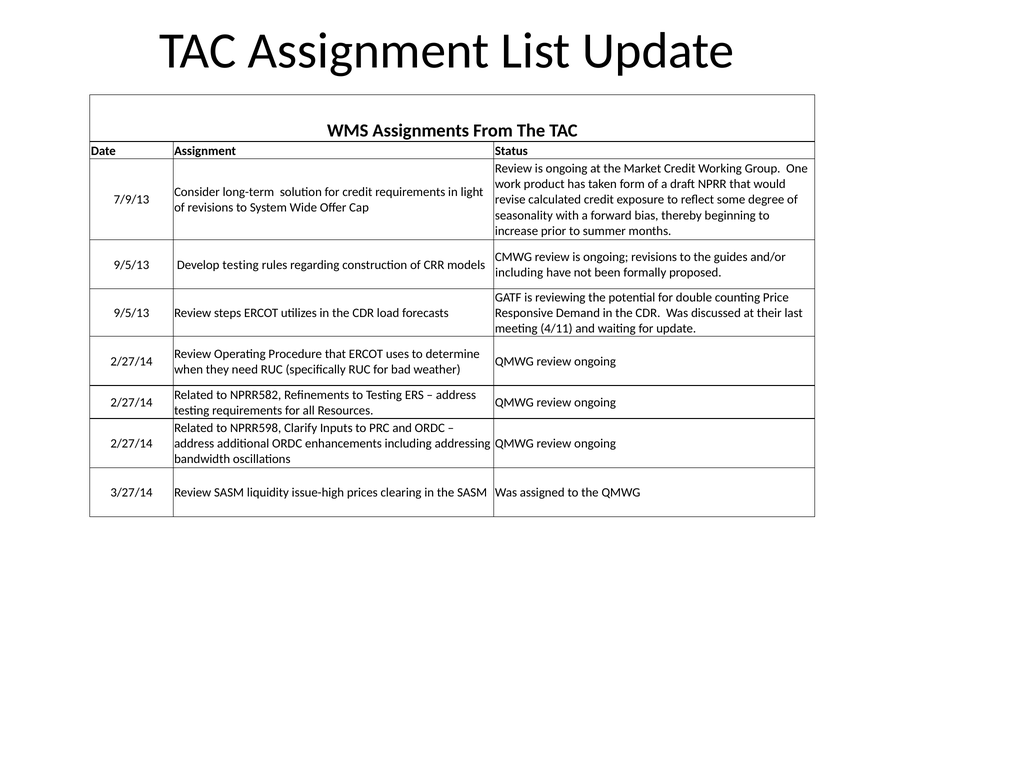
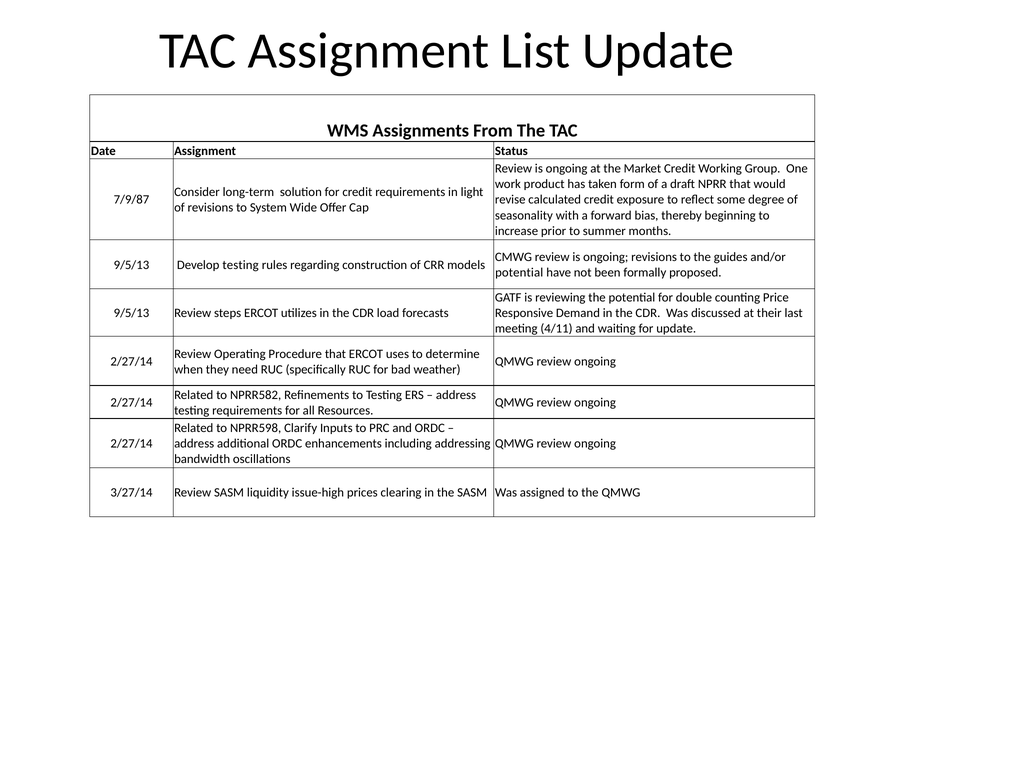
7/9/13: 7/9/13 -> 7/9/87 (131, 200)
including: including -> potential (519, 272)
